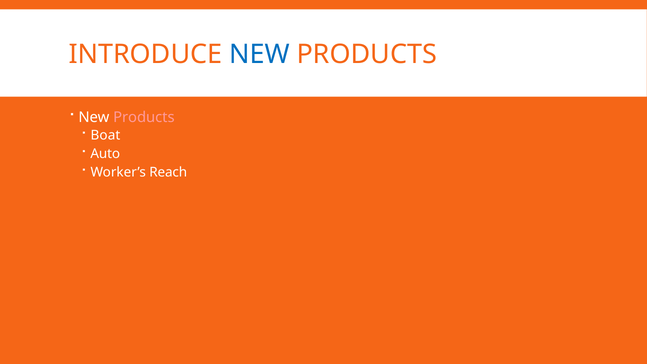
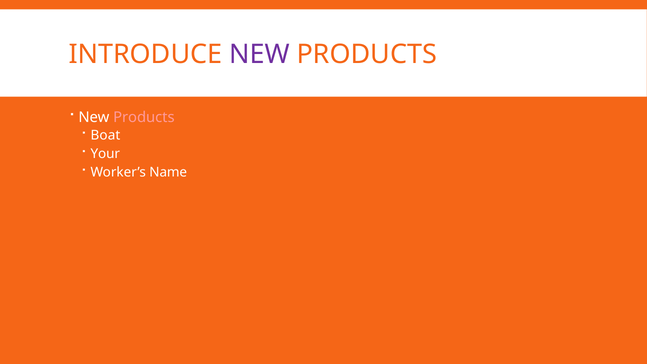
NEW colour: blue -> purple (260, 54)
Auto: Auto -> Your (105, 154)
Reach: Reach -> Name (168, 172)
